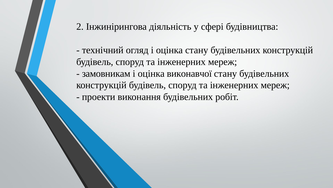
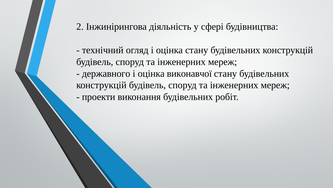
замовникам: замовникам -> державного (106, 73)
